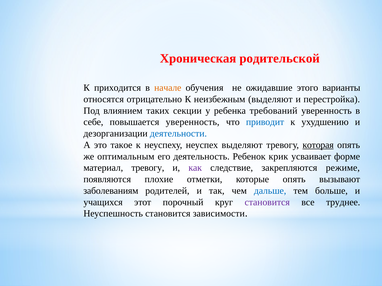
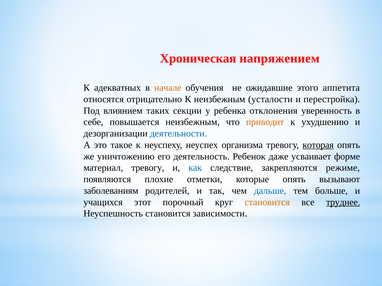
родительской: родительской -> напряжением (280, 59)
приходится: приходится -> адекватных (118, 88)
варианты: варианты -> аппетита (341, 88)
неизбежным выделяют: выделяют -> усталости (270, 99)
требований: требований -> отклонения (274, 111)
повышается уверенность: уверенность -> неизбежным (193, 122)
приводит colour: blue -> orange (265, 122)
неуспех выделяют: выделяют -> организма (242, 145)
оптимальным: оптимальным -> уничтожению (126, 157)
крик: крик -> даже (278, 157)
как colour: purple -> blue (195, 168)
становится colour: purple -> orange (267, 203)
труднее underline: none -> present (343, 203)
